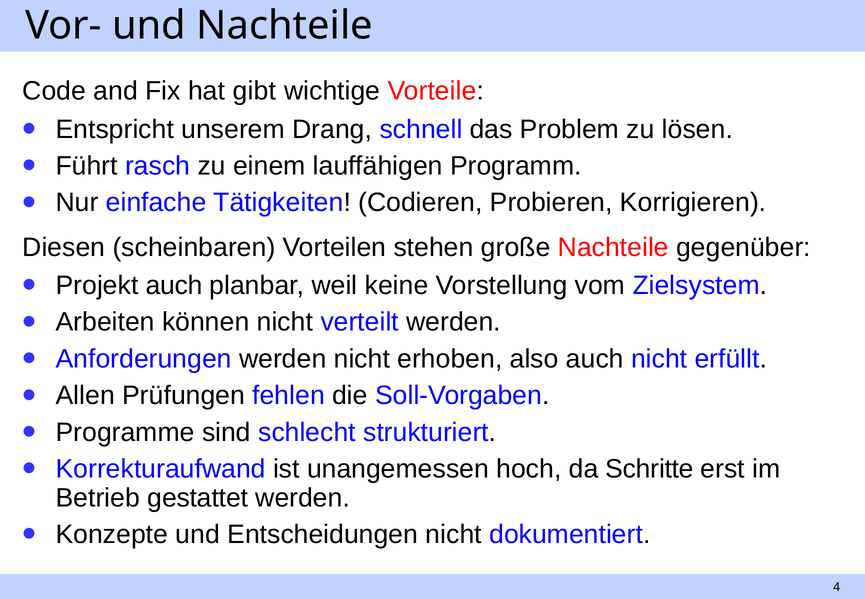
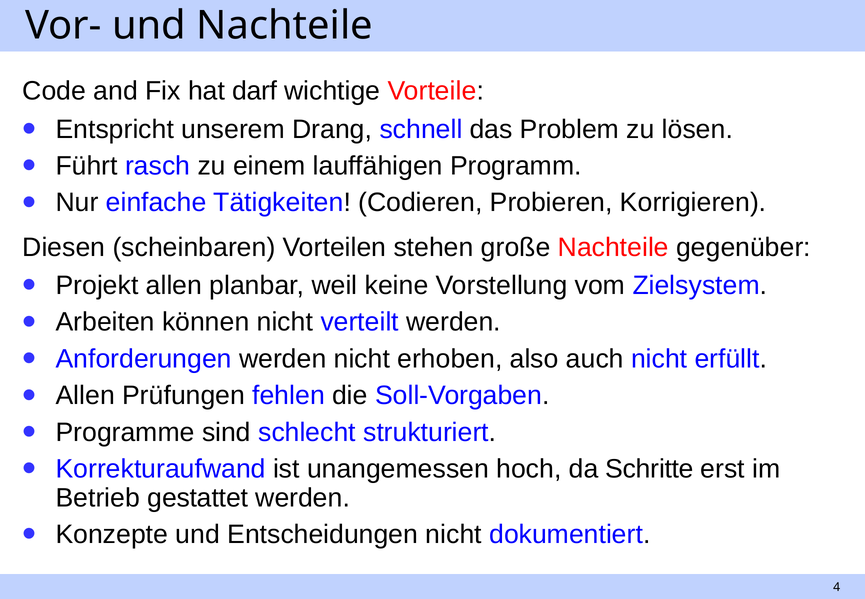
gibt: gibt -> darf (255, 91)
Projekt auch: auch -> allen (174, 285)
